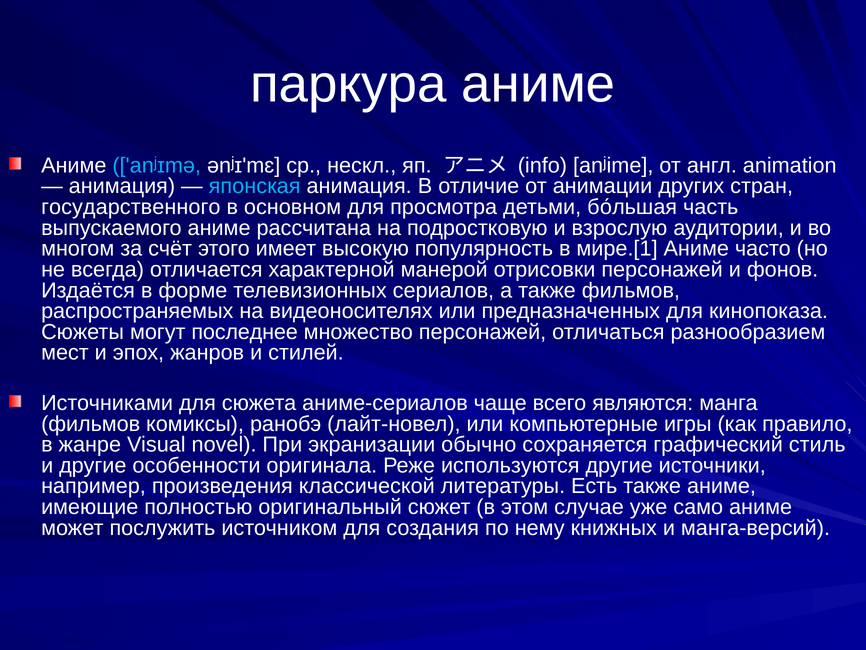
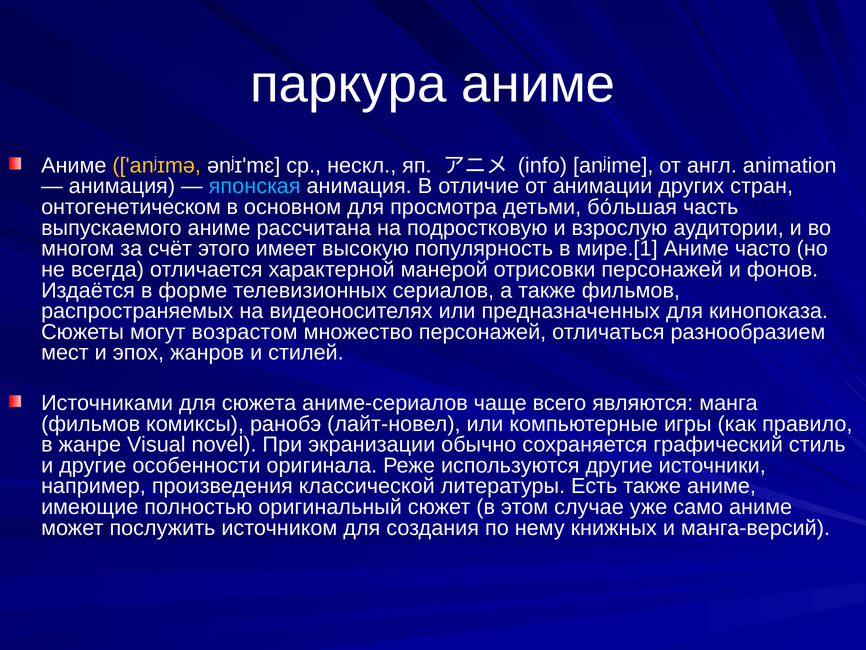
anʲɪmə colour: light blue -> yellow (157, 165)
государственного: государственного -> онтогенетическом (131, 207)
последнее: последнее -> возрастом (244, 332)
